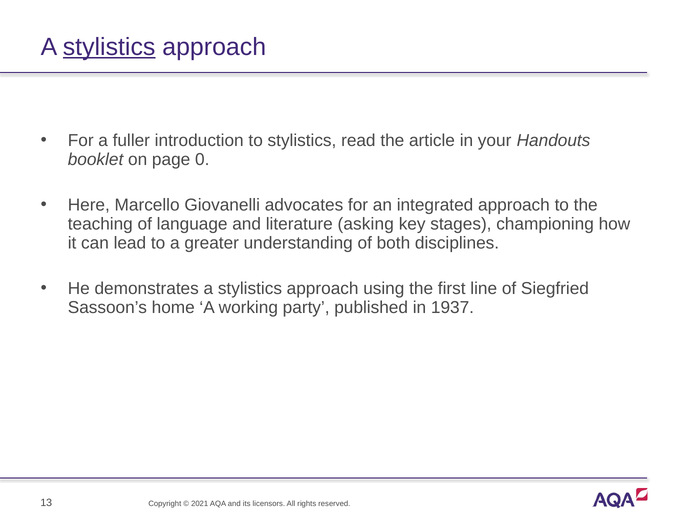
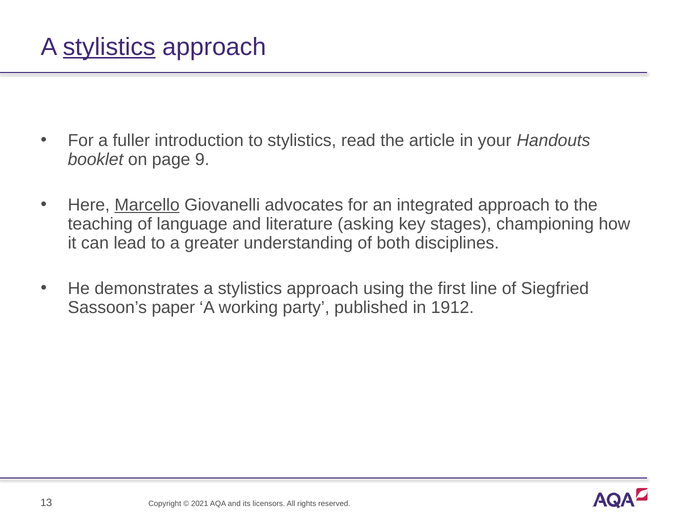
0: 0 -> 9 (202, 160)
Marcello underline: none -> present (147, 205)
home: home -> paper (173, 307)
1937: 1937 -> 1912 (452, 307)
